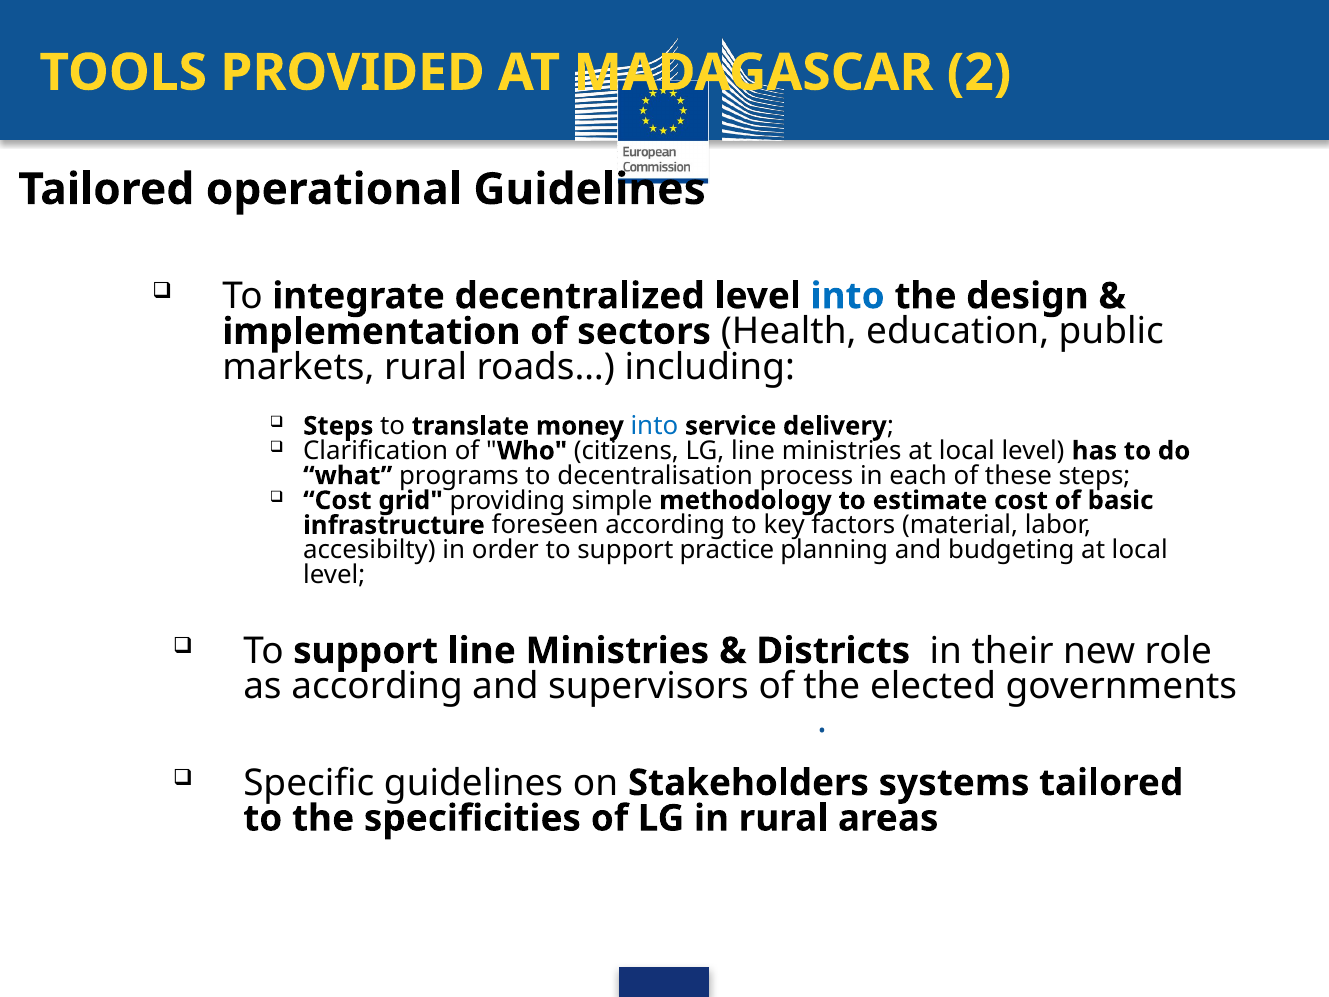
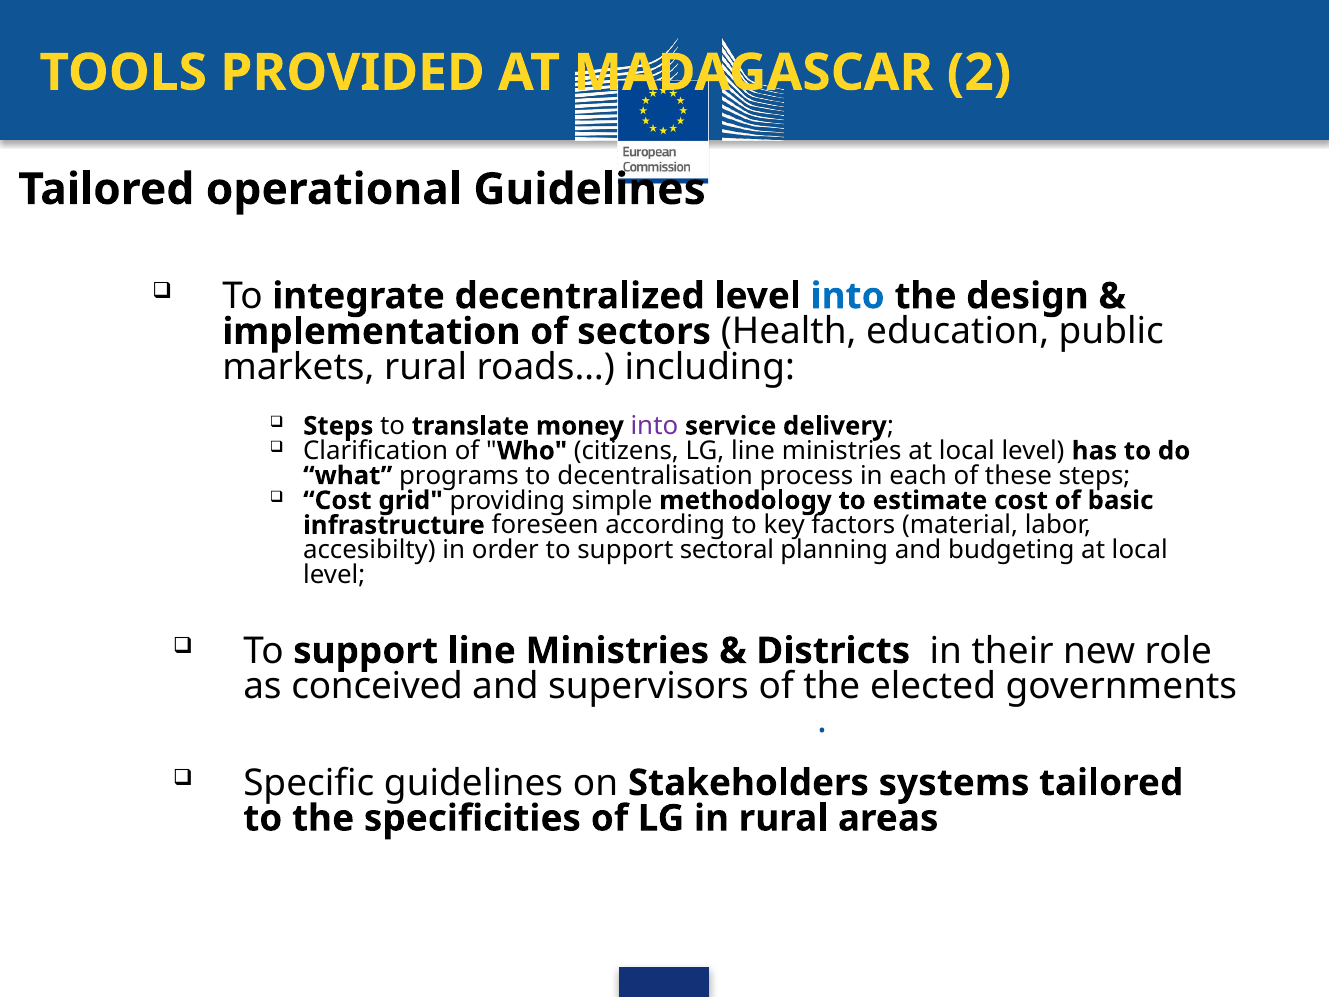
into colour: blue -> purple (654, 426)
practice: practice -> sectoral (727, 550)
as according: according -> conceived (377, 686)
